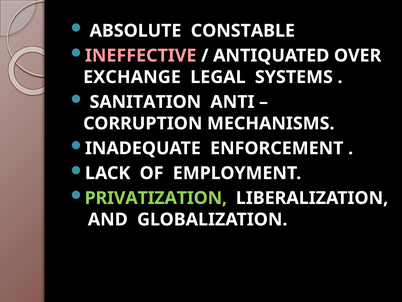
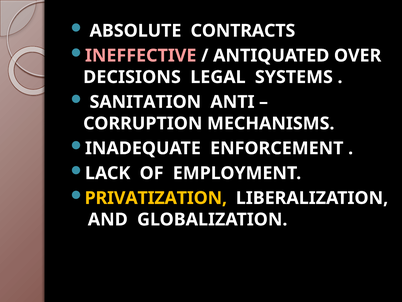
CONSTABLE: CONSTABLE -> CONTRACTS (243, 31)
EXCHANGE: EXCHANGE -> DECISIONS (132, 77)
PRIVATIZATION colour: light green -> yellow (156, 198)
